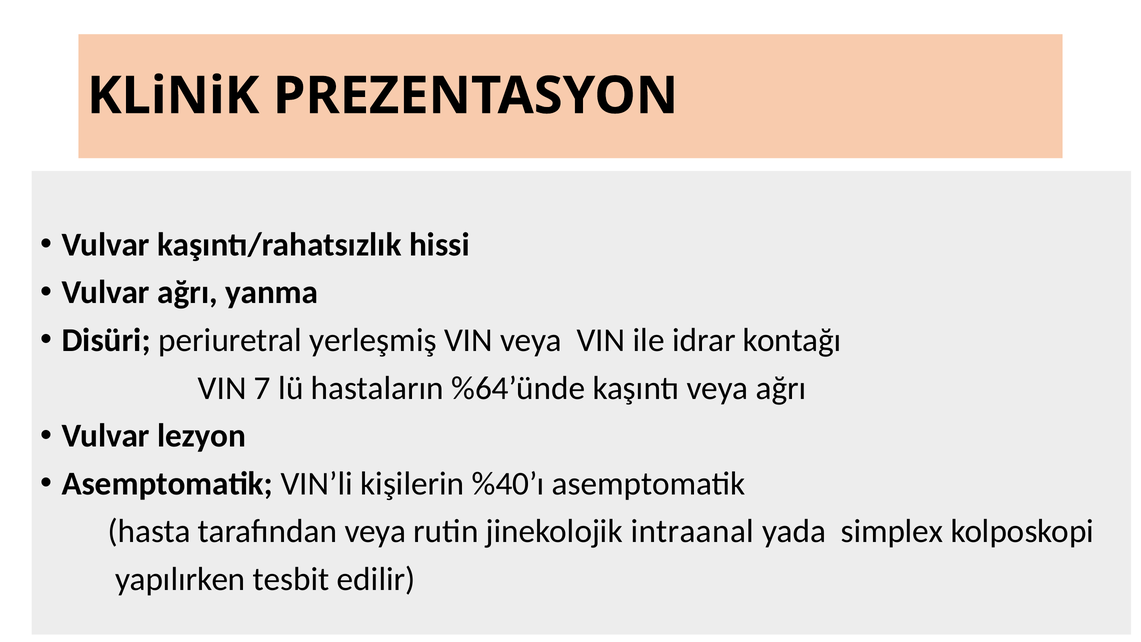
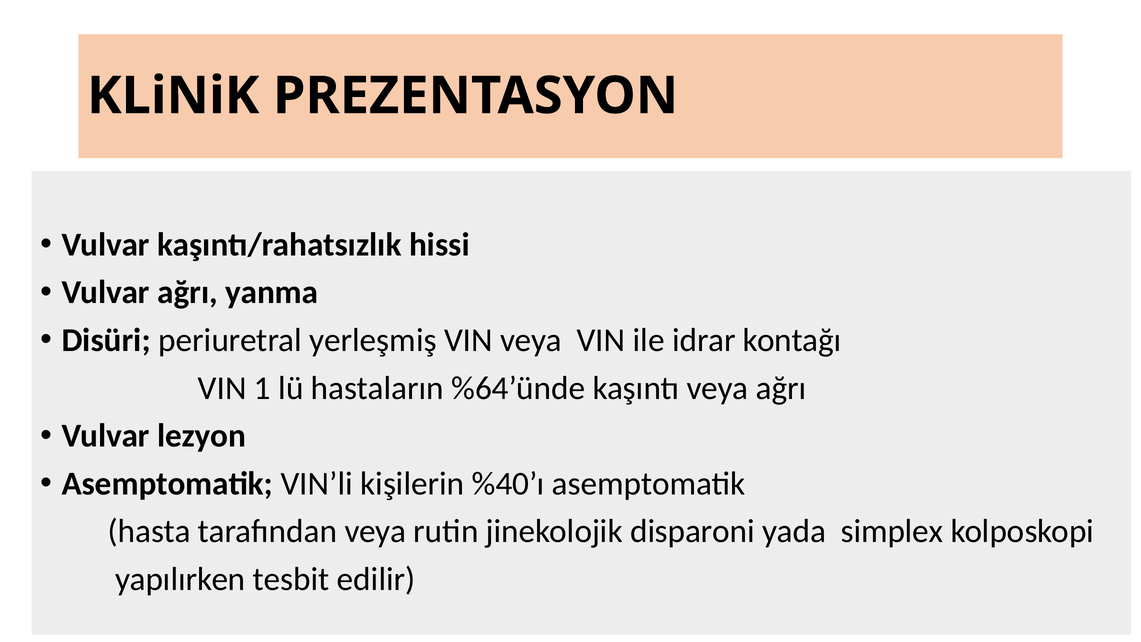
7: 7 -> 1 (262, 388)
intraanal: intraanal -> disparoni (692, 531)
